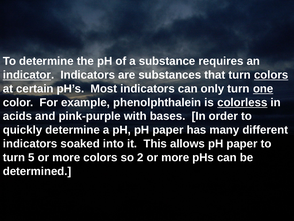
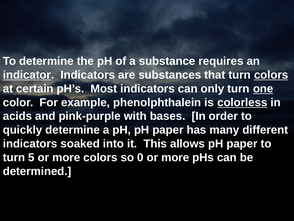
2: 2 -> 0 (140, 157)
